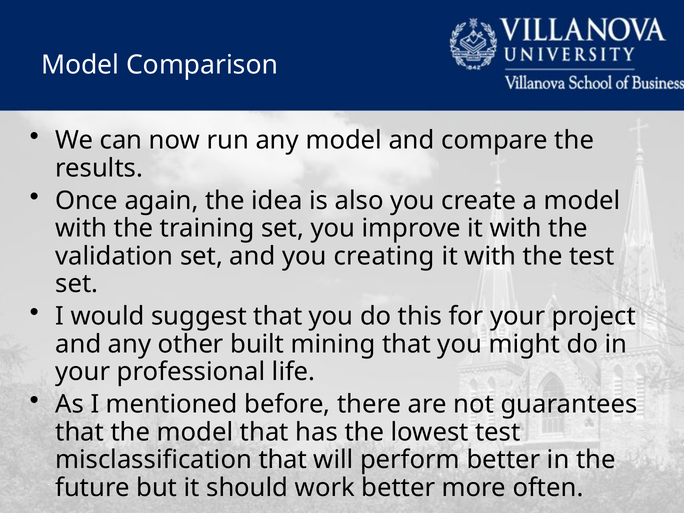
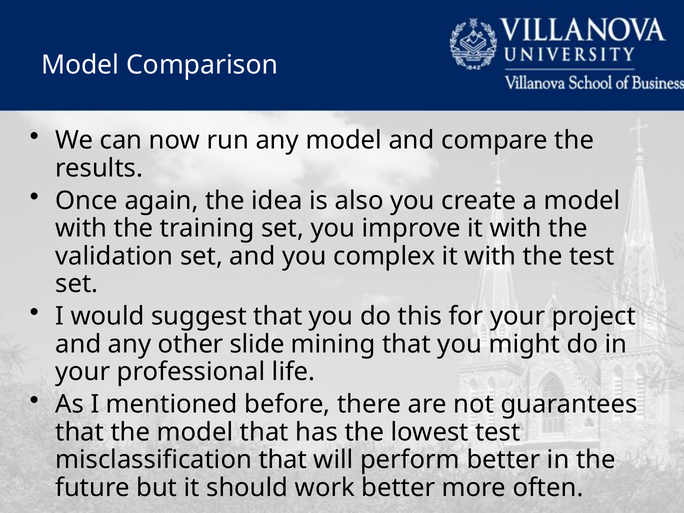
creating: creating -> complex (384, 256)
built: built -> slide (257, 344)
